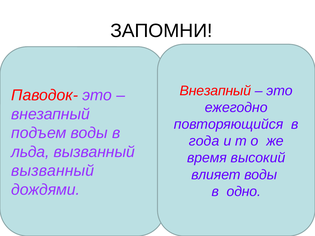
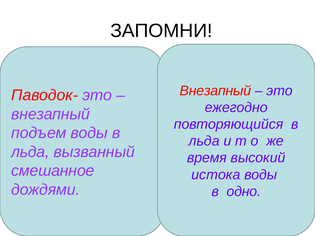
года: года -> льда (204, 141)
вызванный: вызванный -> смешанное (53, 171)
влияет: влияет -> истока (216, 175)
